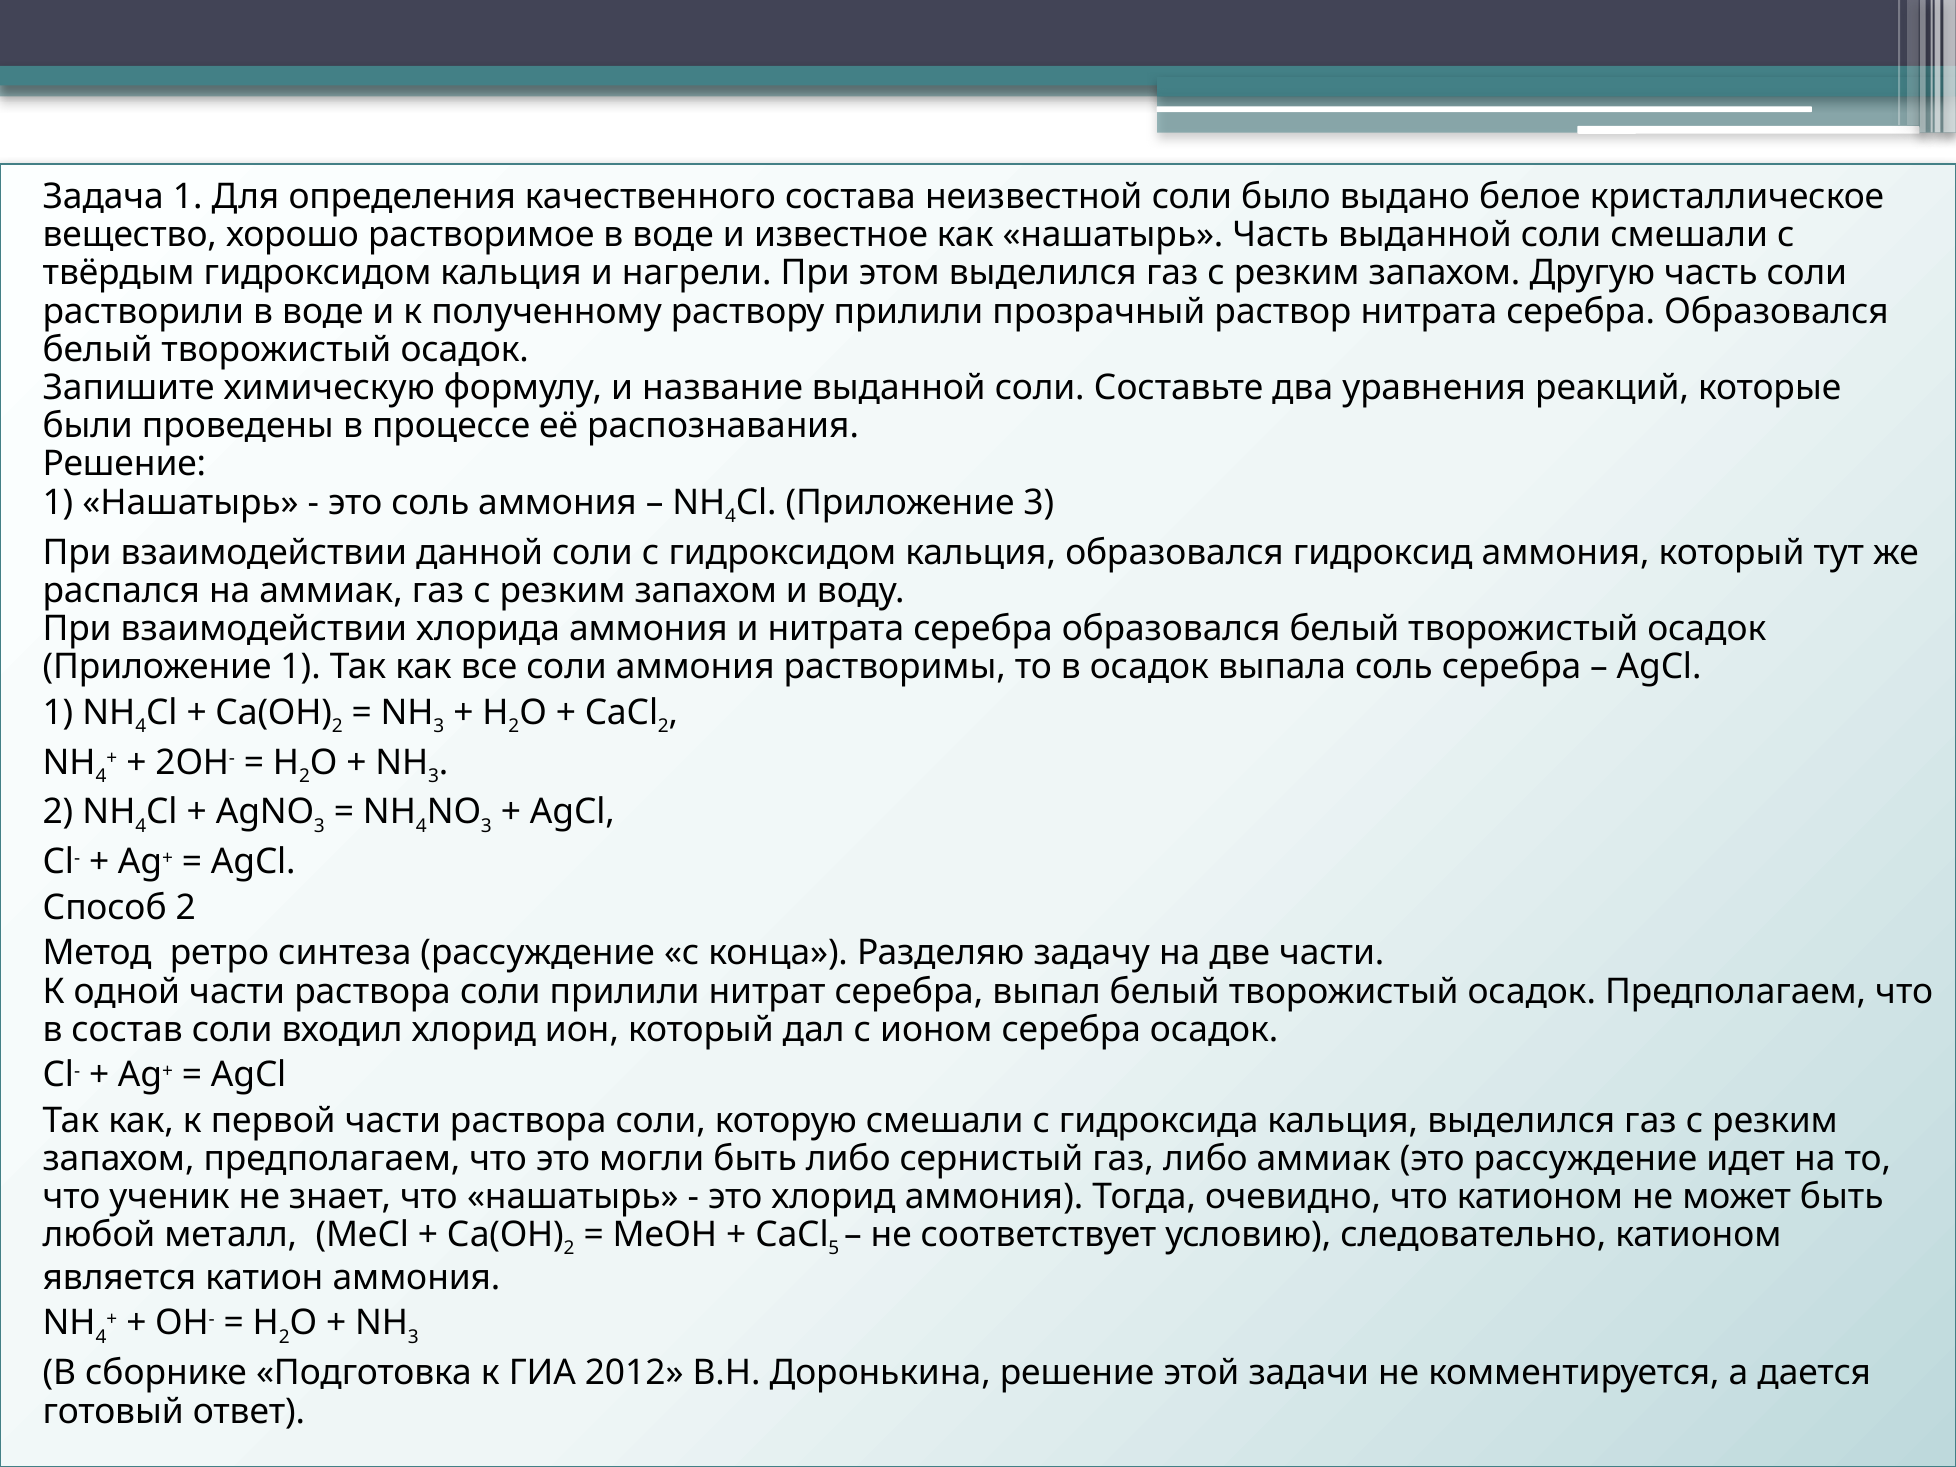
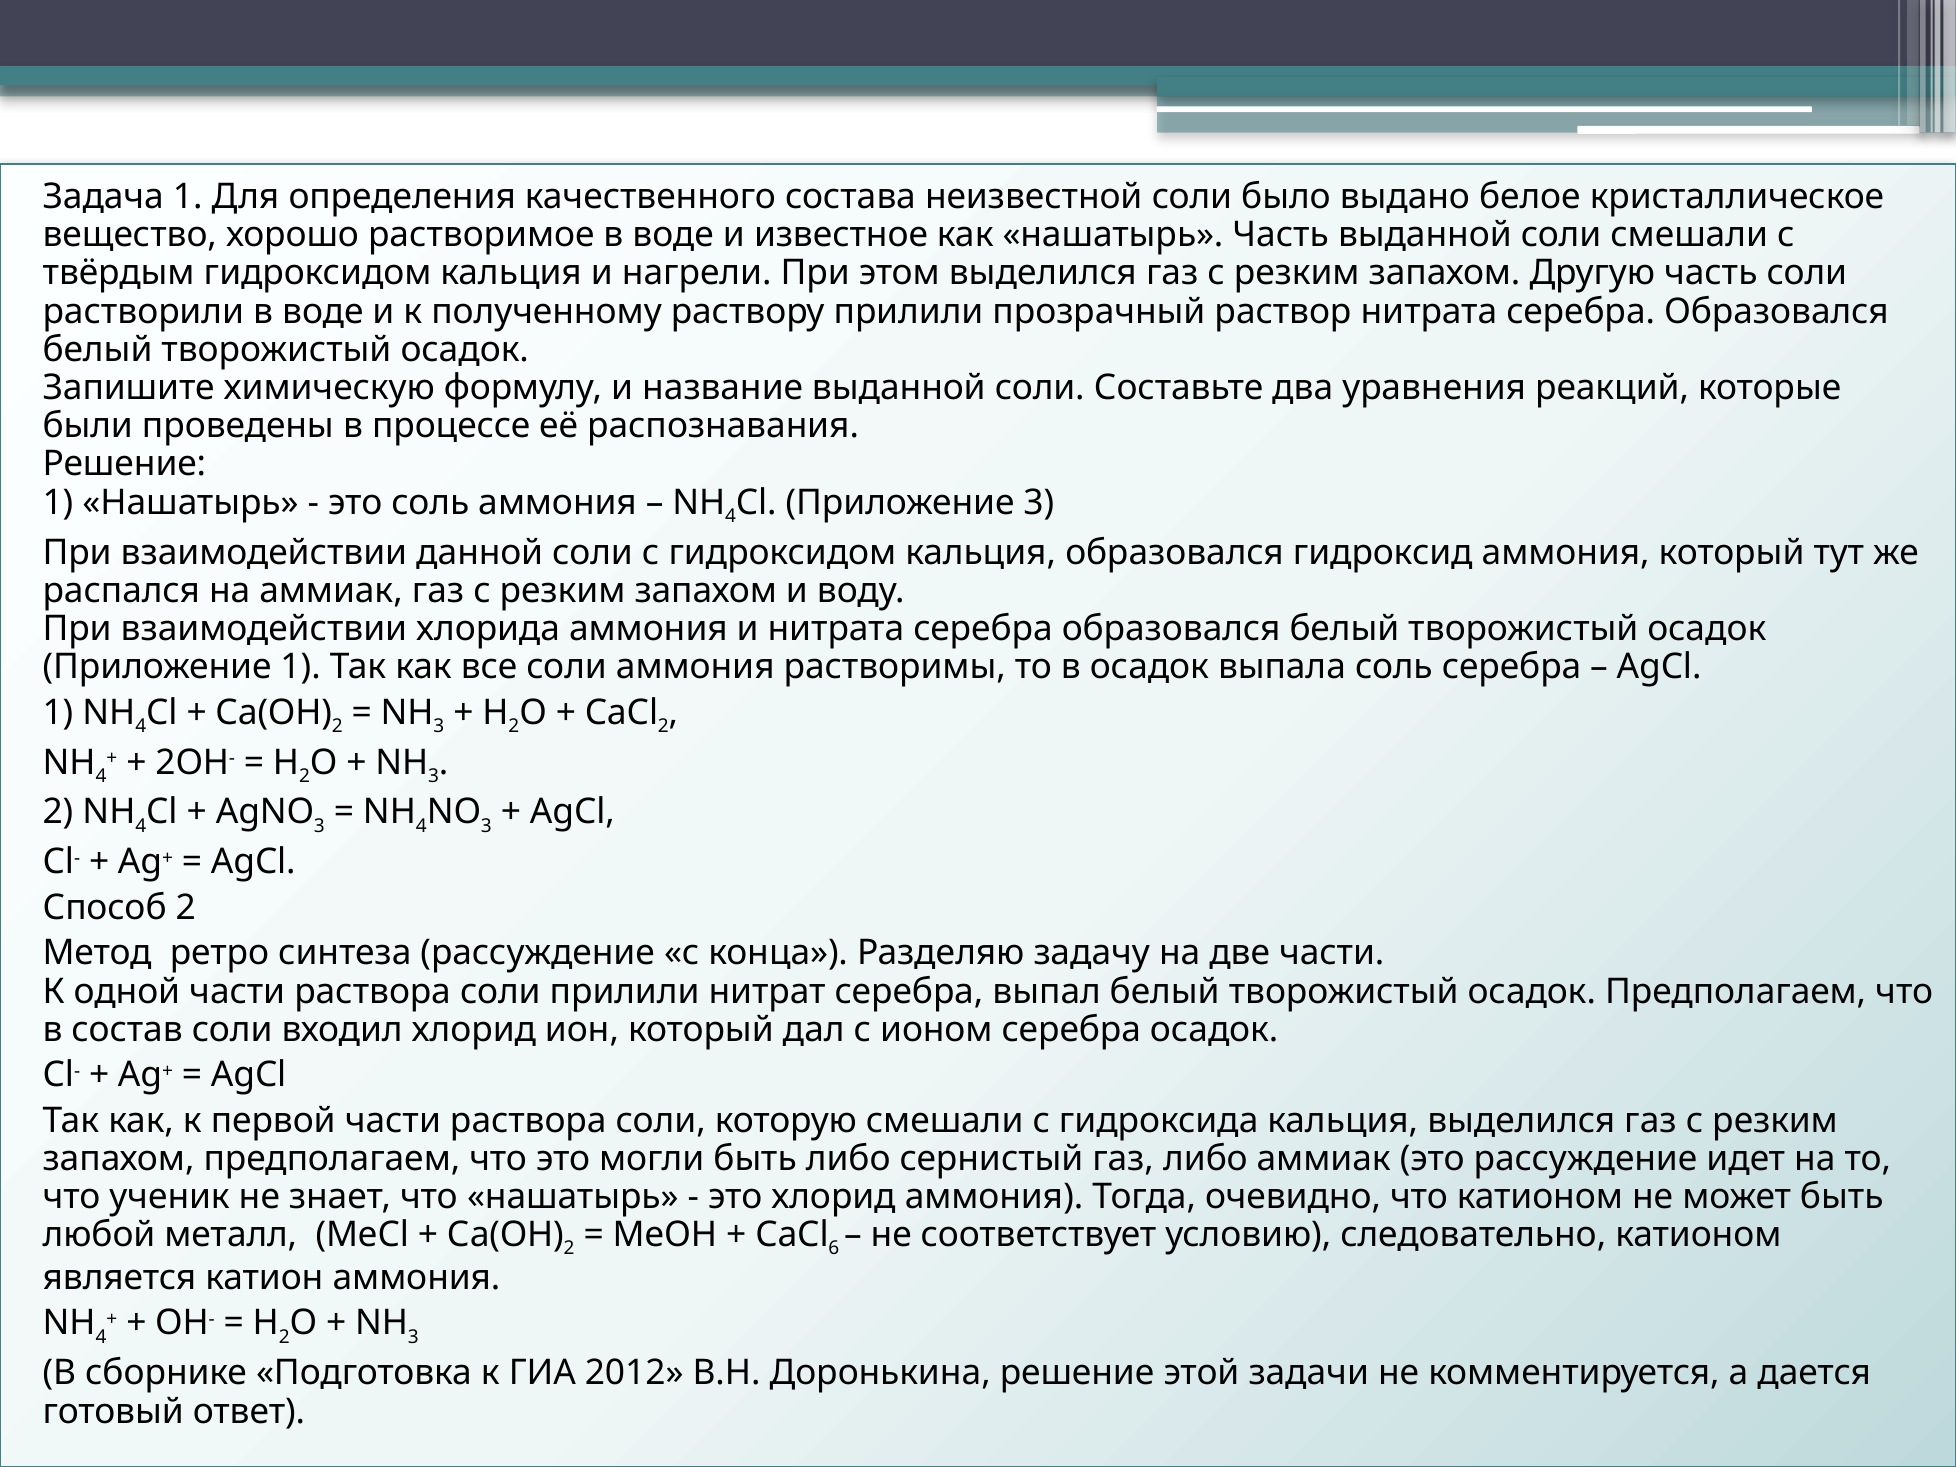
5: 5 -> 6 (834, 1249)
